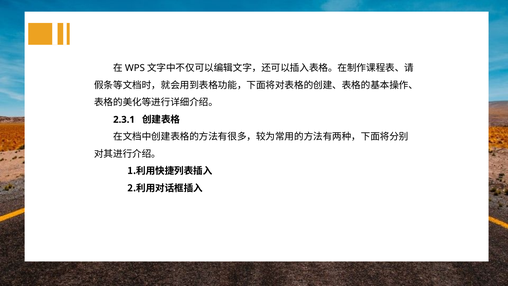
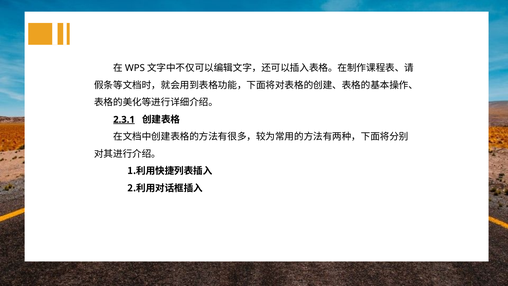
2.3.1 underline: none -> present (124, 120)
